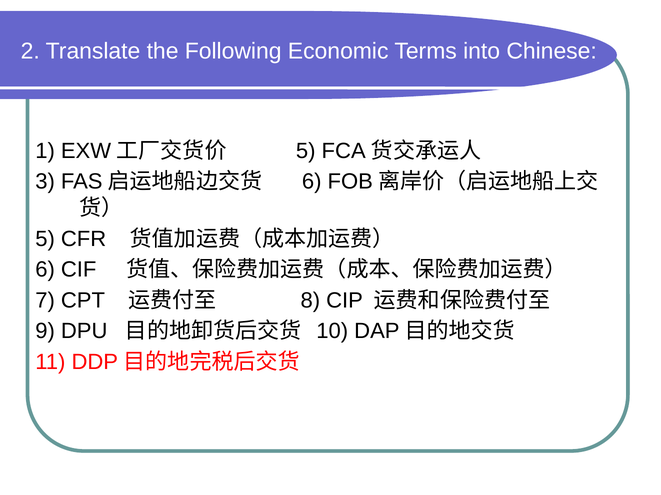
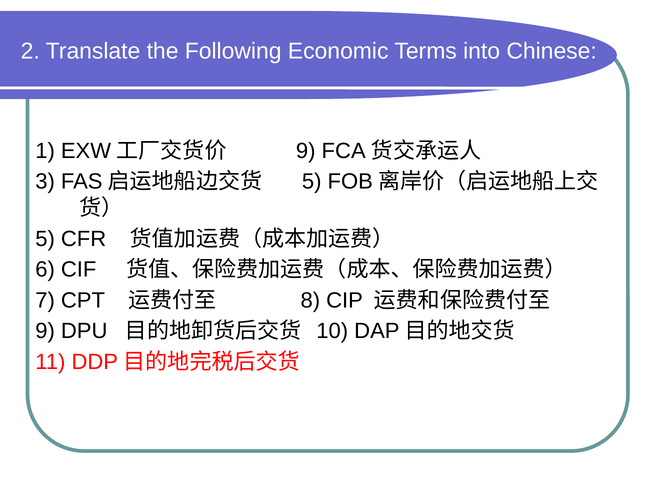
5: 5 -> 9 (306, 151)
6: 6 -> 5 (312, 182)
